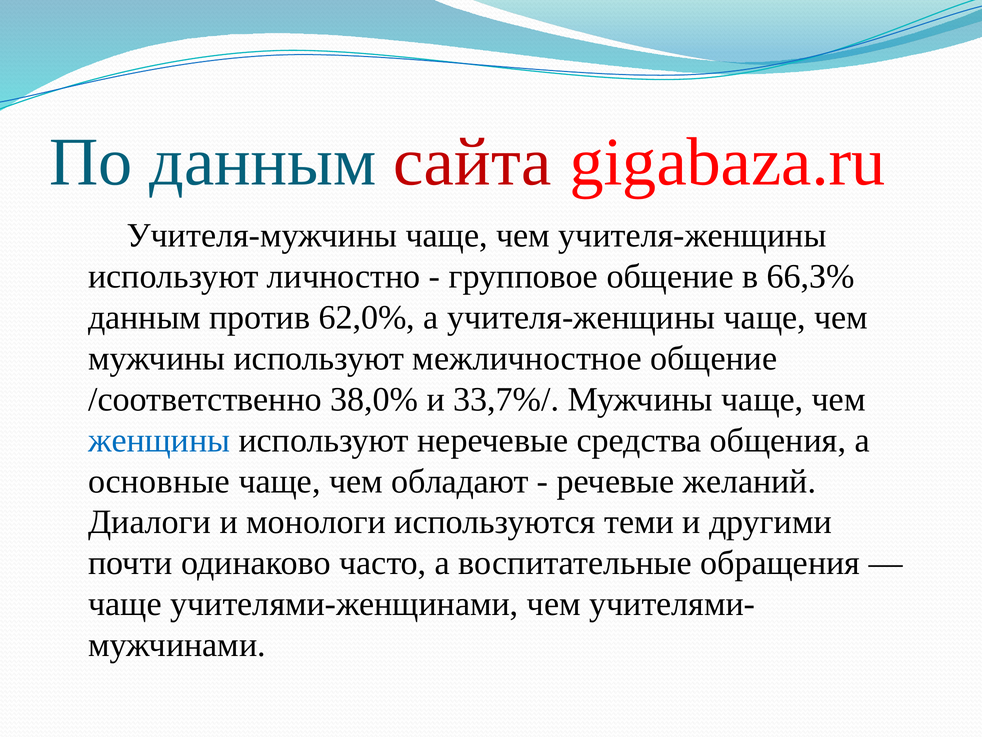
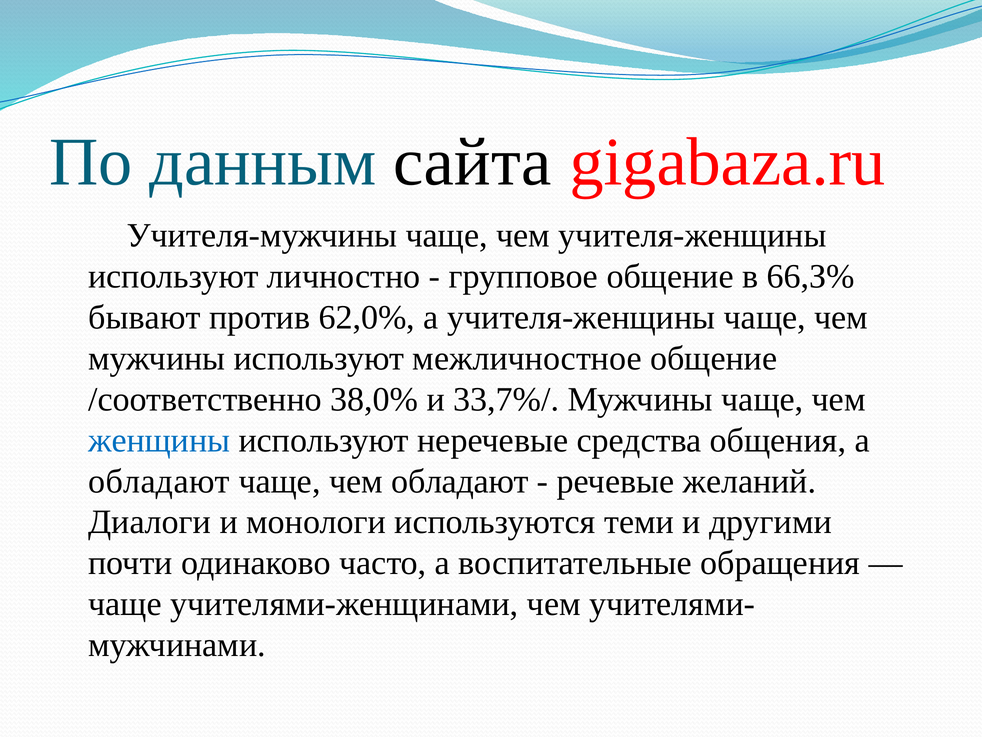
сайта colour: red -> black (472, 162)
данным: данным -> бывают (144, 317)
основные: основные -> обладают (159, 481)
